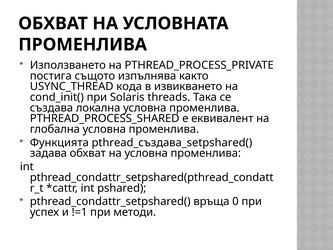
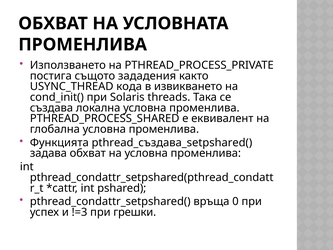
изпълнява: изпълнява -> зададения (147, 76)
!=1: !=1 -> !=3 (79, 212)
методи: методи -> грешки (135, 212)
